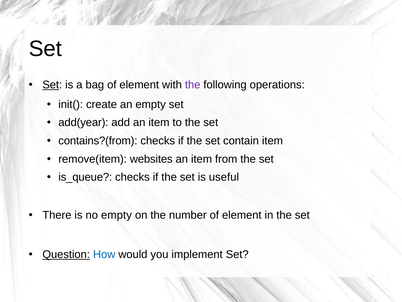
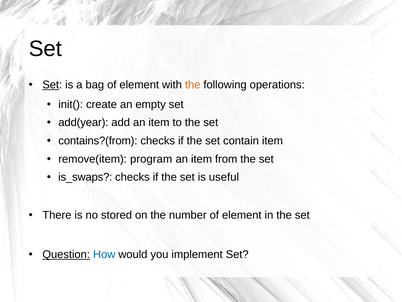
the colour: purple -> orange (193, 85)
websites: websites -> program (151, 159)
is_queue: is_queue -> is_swaps (85, 177)
no empty: empty -> stored (117, 215)
